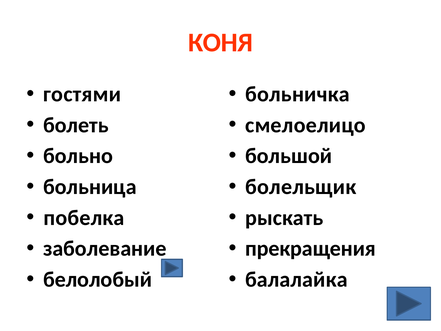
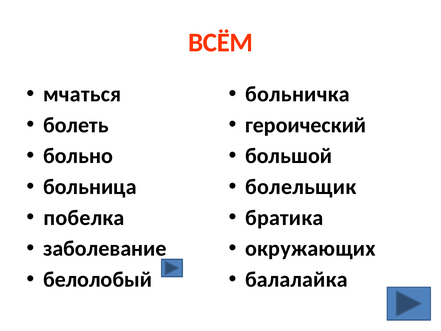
КОНЯ: КОНЯ -> ВСЁМ (221, 43)
гостями: гостями -> мчаться (82, 94)
смелоелицо: смелоелицо -> героический (306, 125)
рыскать: рыскать -> братика (284, 218)
прекращения: прекращения -> окружающих (310, 249)
